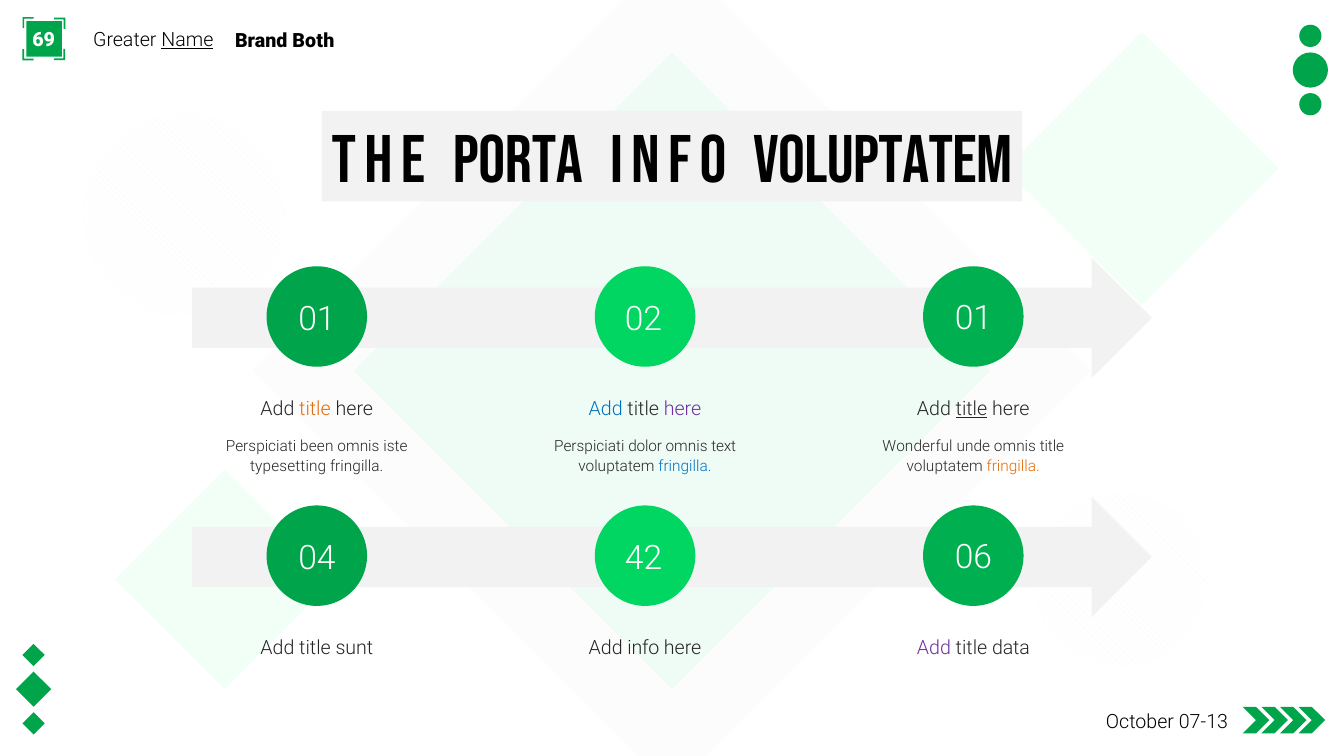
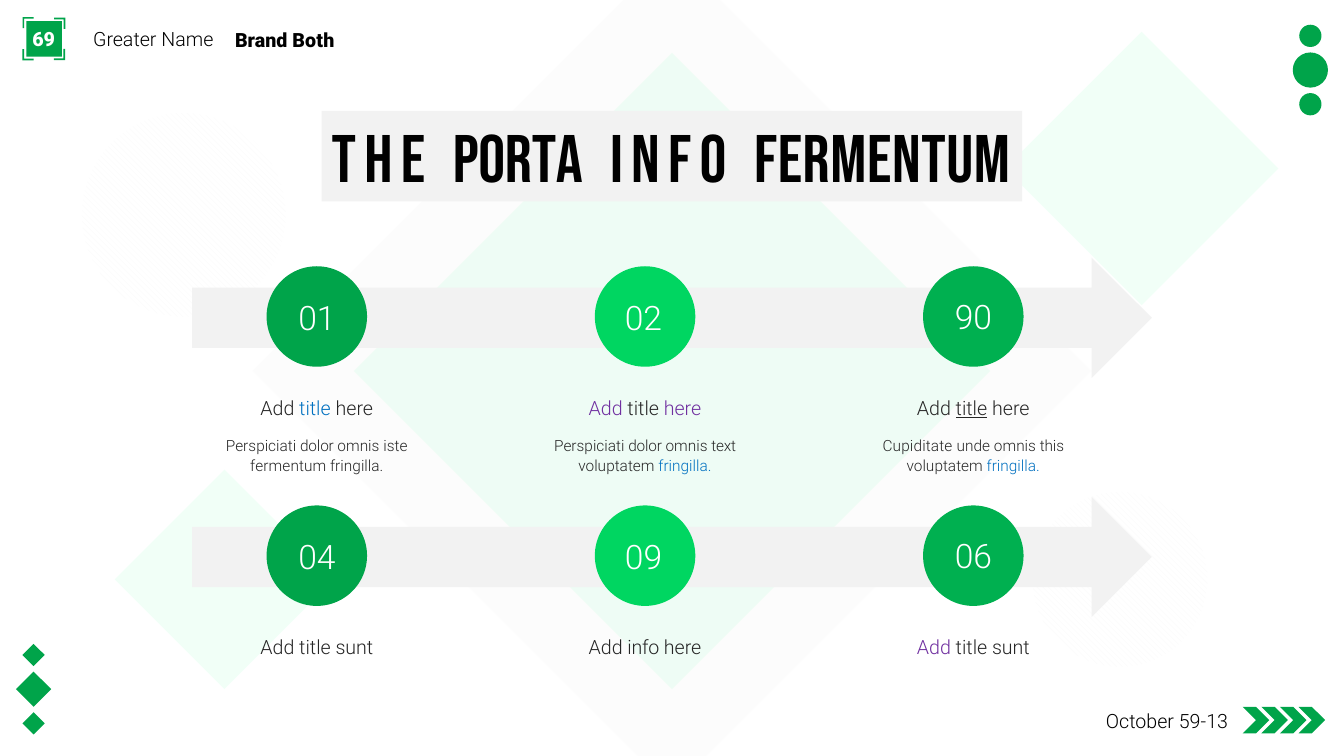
Name underline: present -> none (187, 40)
info voluptatem: voluptatem -> fermentum (882, 161)
02 01: 01 -> 90 (973, 318)
title colour: orange -> blue (315, 409)
Add colour: blue -> purple (606, 409)
been: been -> dolor (317, 446)
Wonderful: Wonderful -> Cupiditate (918, 446)
omnis title: title -> this (1052, 446)
typesetting: typesetting -> fermentum (288, 466)
fringilla colour: orange -> blue (1013, 466)
42: 42 -> 09 (644, 558)
data: data -> sunt (1011, 648)
07-13: 07-13 -> 59-13 (1203, 722)
